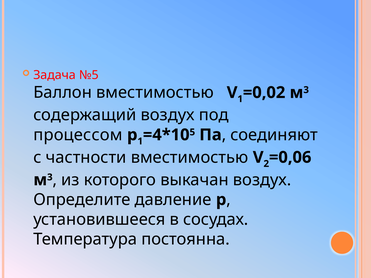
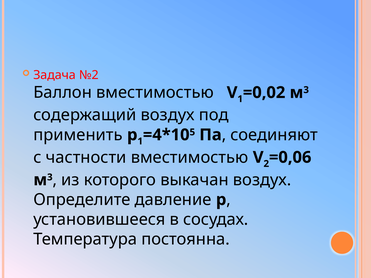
№5: №5 -> №2 (89, 75)
процессом: процессом -> применить (78, 135)
